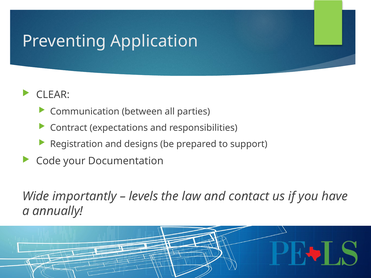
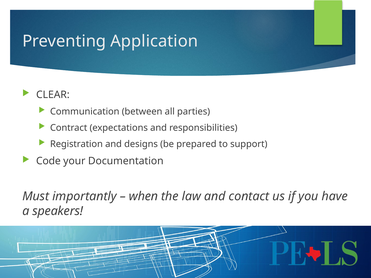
Wide: Wide -> Must (36, 196)
levels: levels -> when (144, 196)
annually: annually -> speakers (58, 211)
